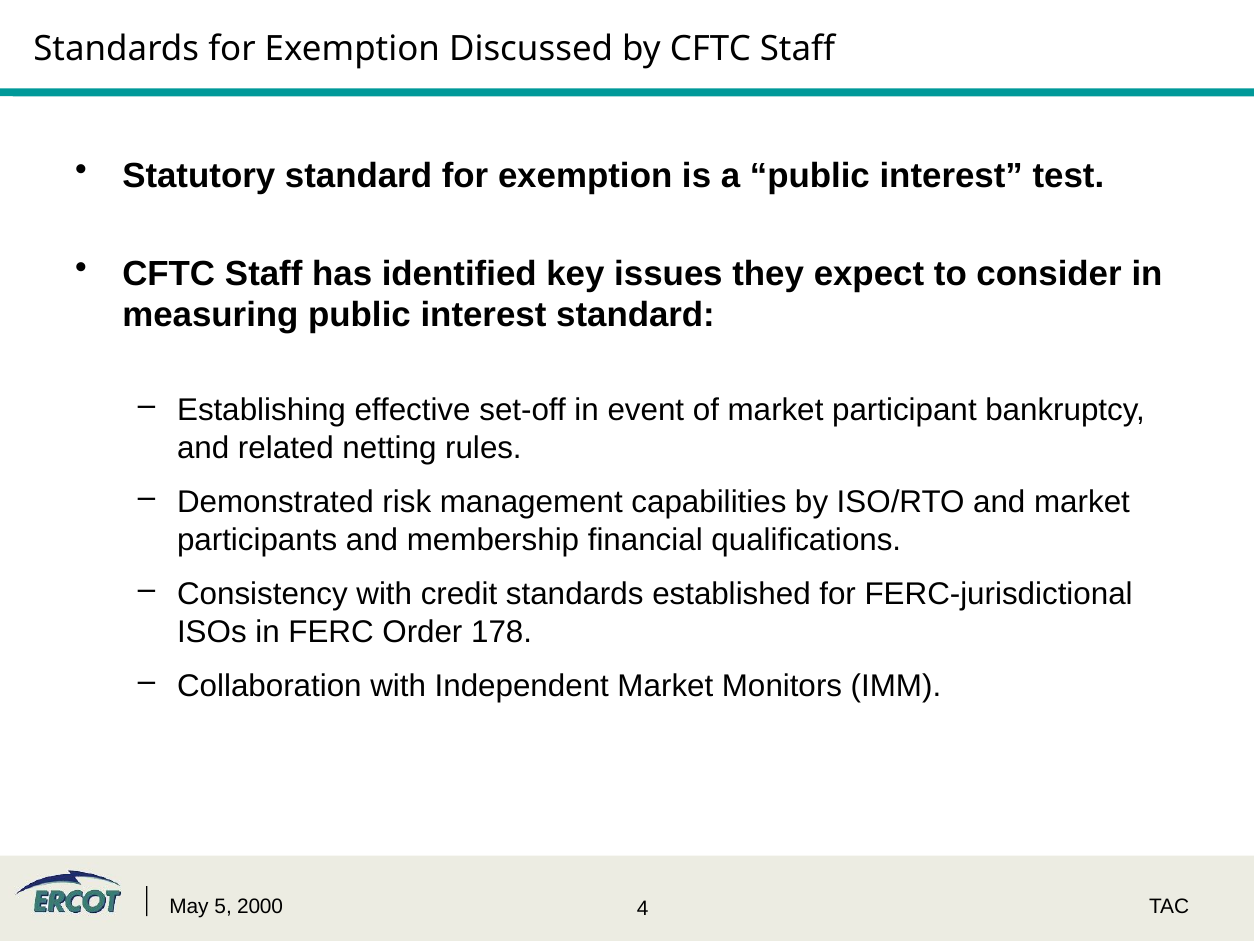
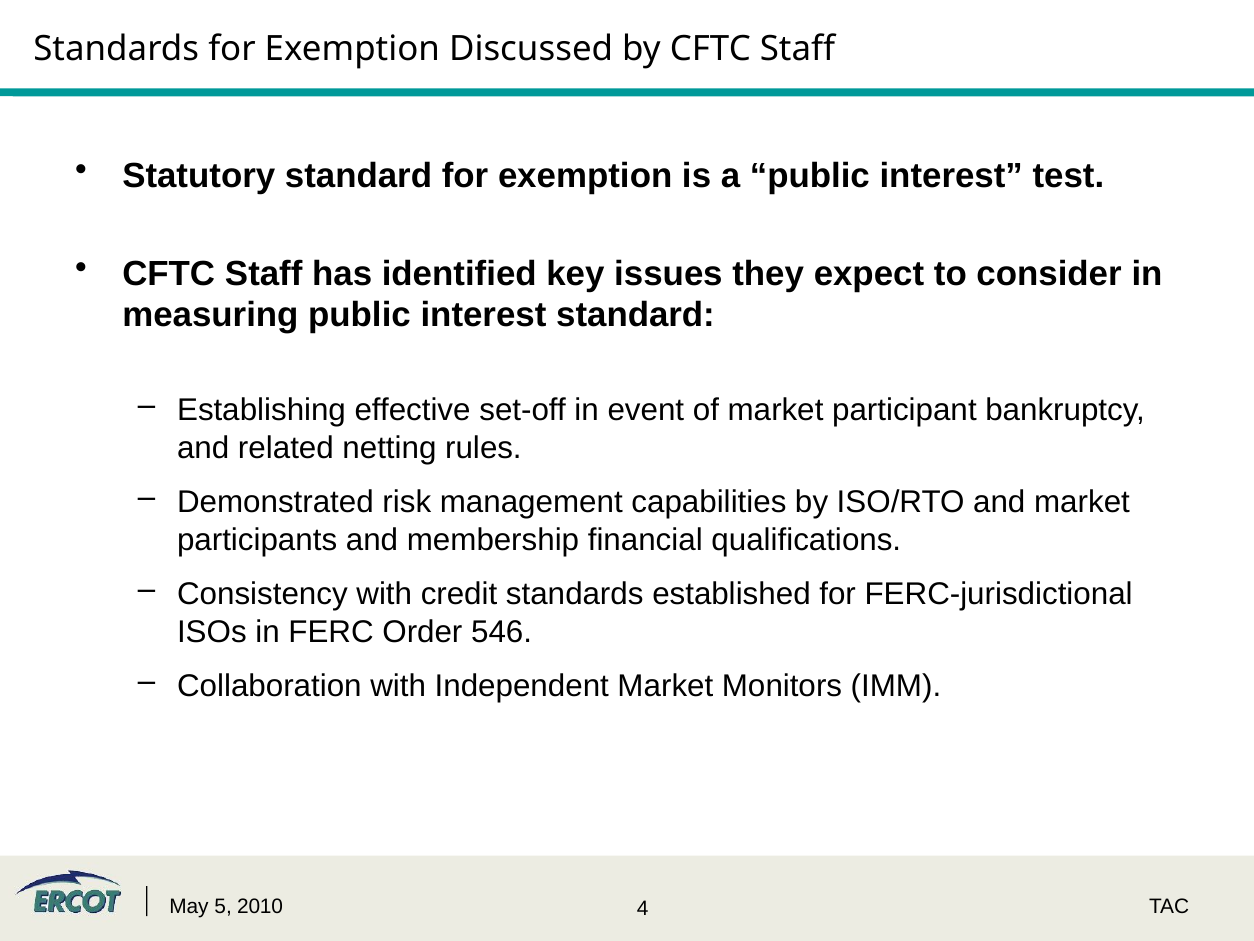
178: 178 -> 546 (502, 631)
2000: 2000 -> 2010 (260, 906)
